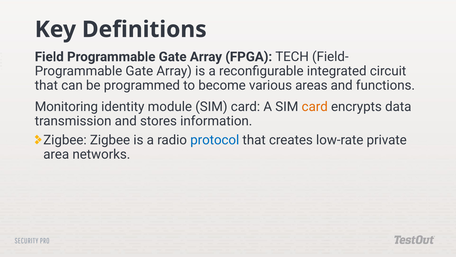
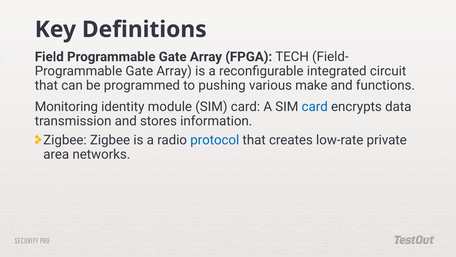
become: become -> pushing (222, 85)
areas: areas -> make (311, 85)
card colour: orange -> blue (315, 106)
